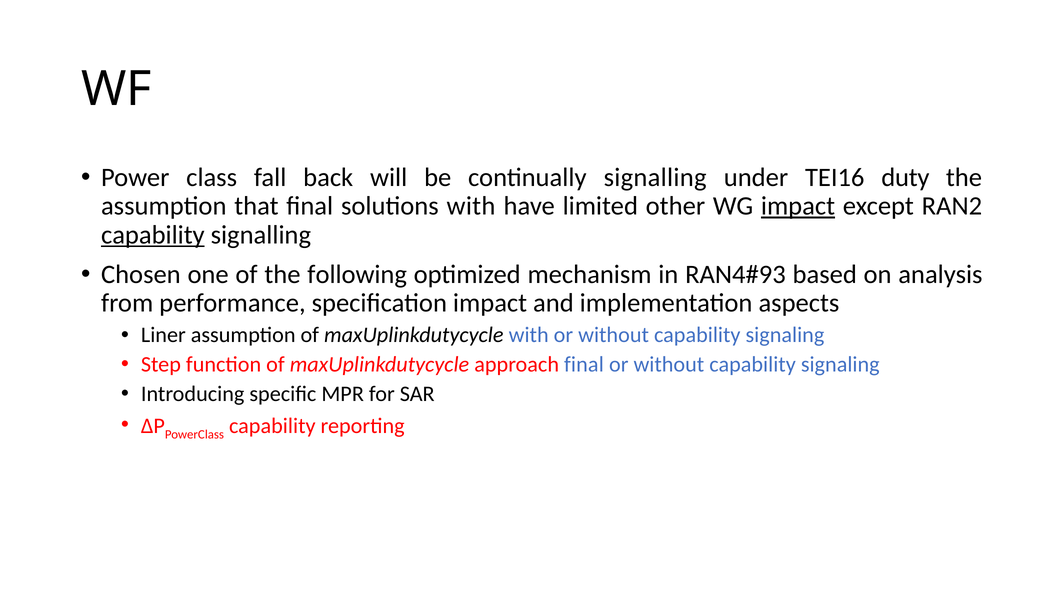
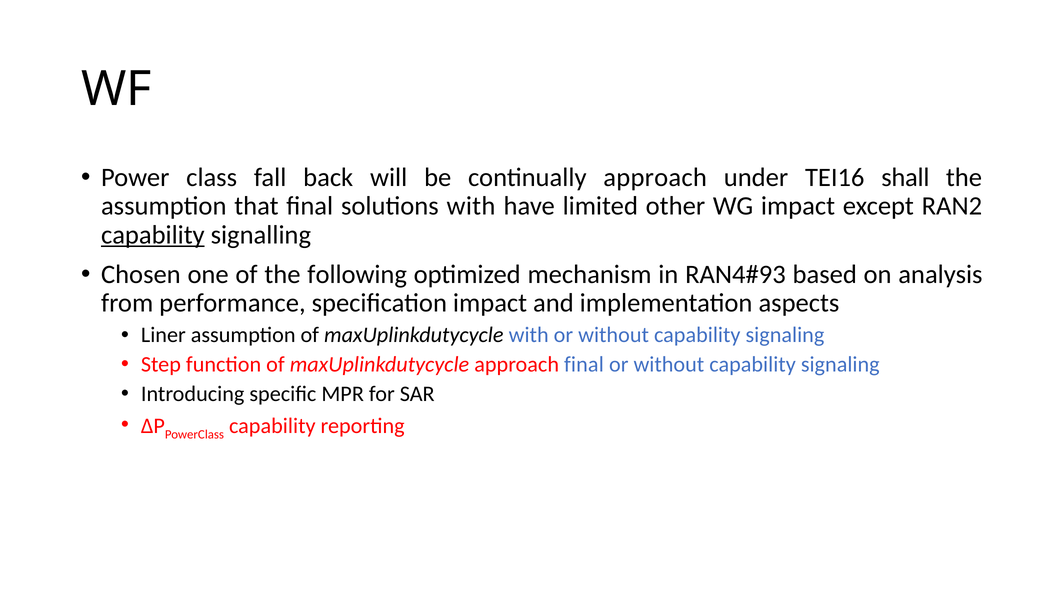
continually signalling: signalling -> approach (655, 178)
duty: duty -> shall (905, 178)
impact underline: present -> none (798, 206)
